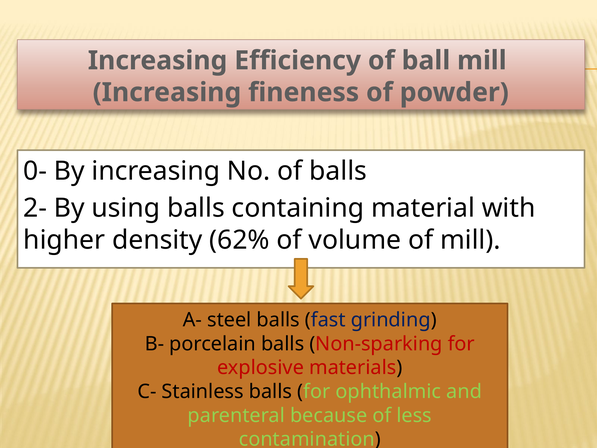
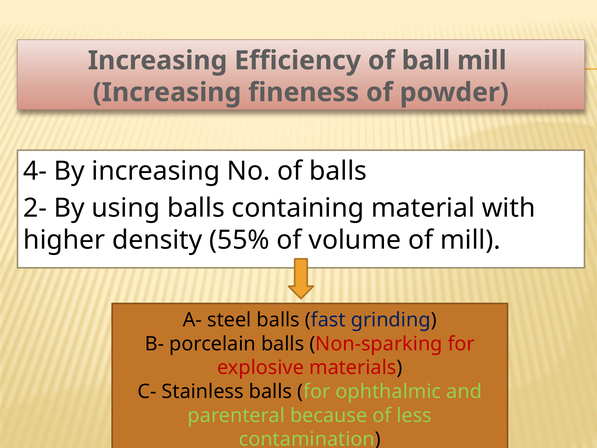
0-: 0- -> 4- (35, 171)
62%: 62% -> 55% (239, 240)
